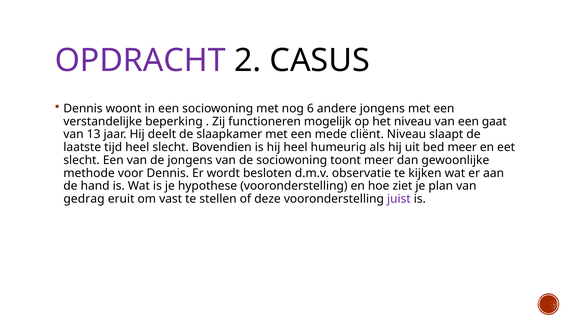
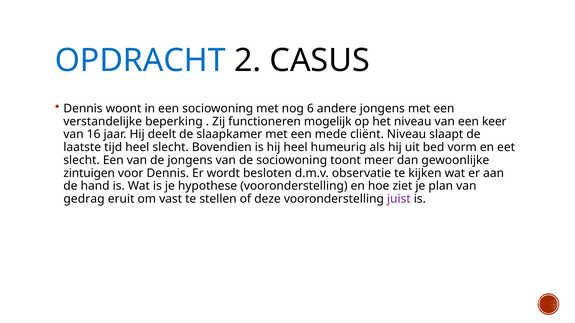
OPDRACHT colour: purple -> blue (140, 61)
gaat: gaat -> keer (494, 122)
13: 13 -> 16 (94, 134)
bed meer: meer -> vorm (462, 147)
methode: methode -> zintuigen (89, 173)
